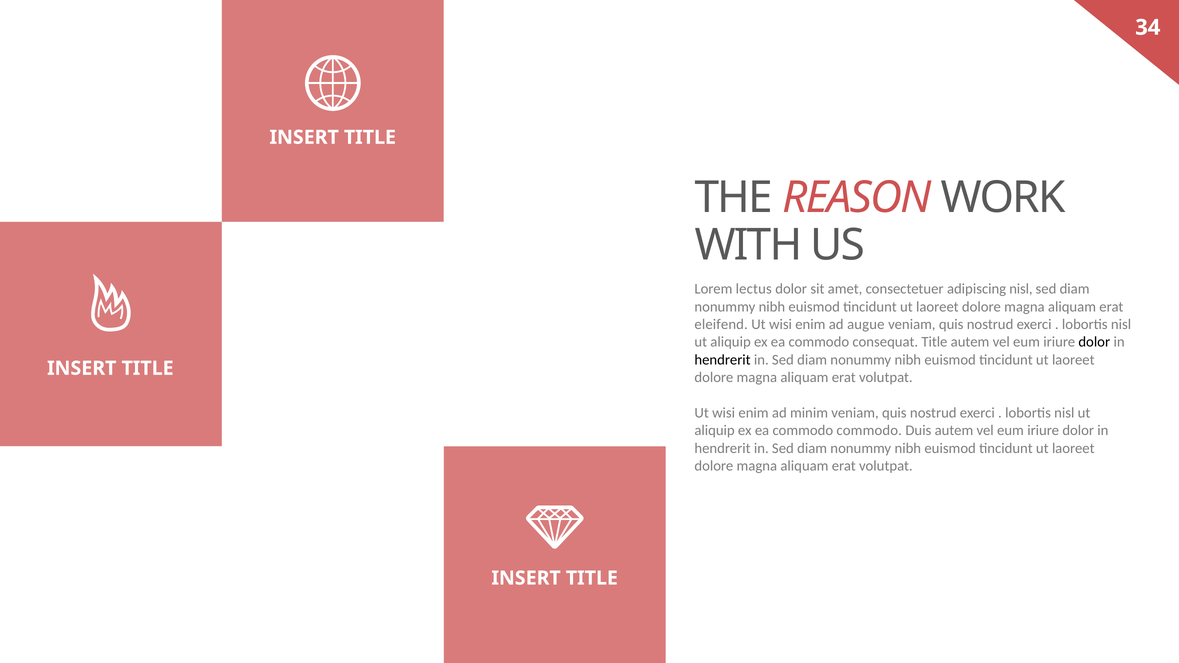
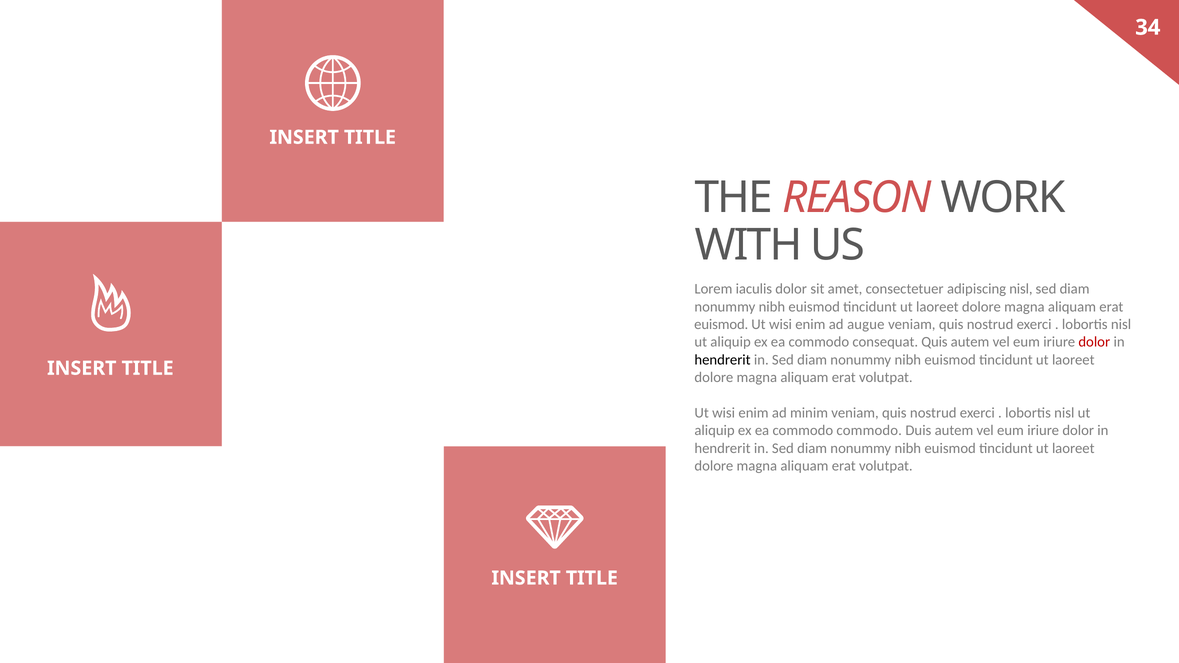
lectus: lectus -> iaculis (754, 289)
eleifend: eleifend -> euismod (721, 325)
consequat Title: Title -> Quis (934, 342)
dolor colour: black -> red (1094, 342)
